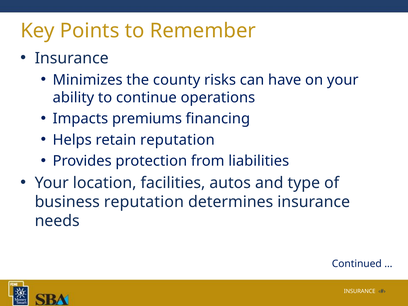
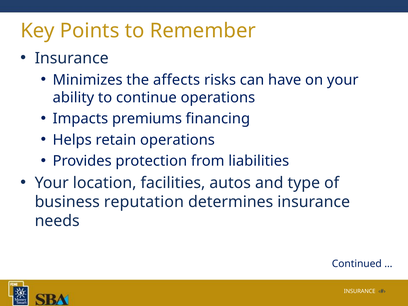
county: county -> affects (177, 80)
retain reputation: reputation -> operations (177, 140)
